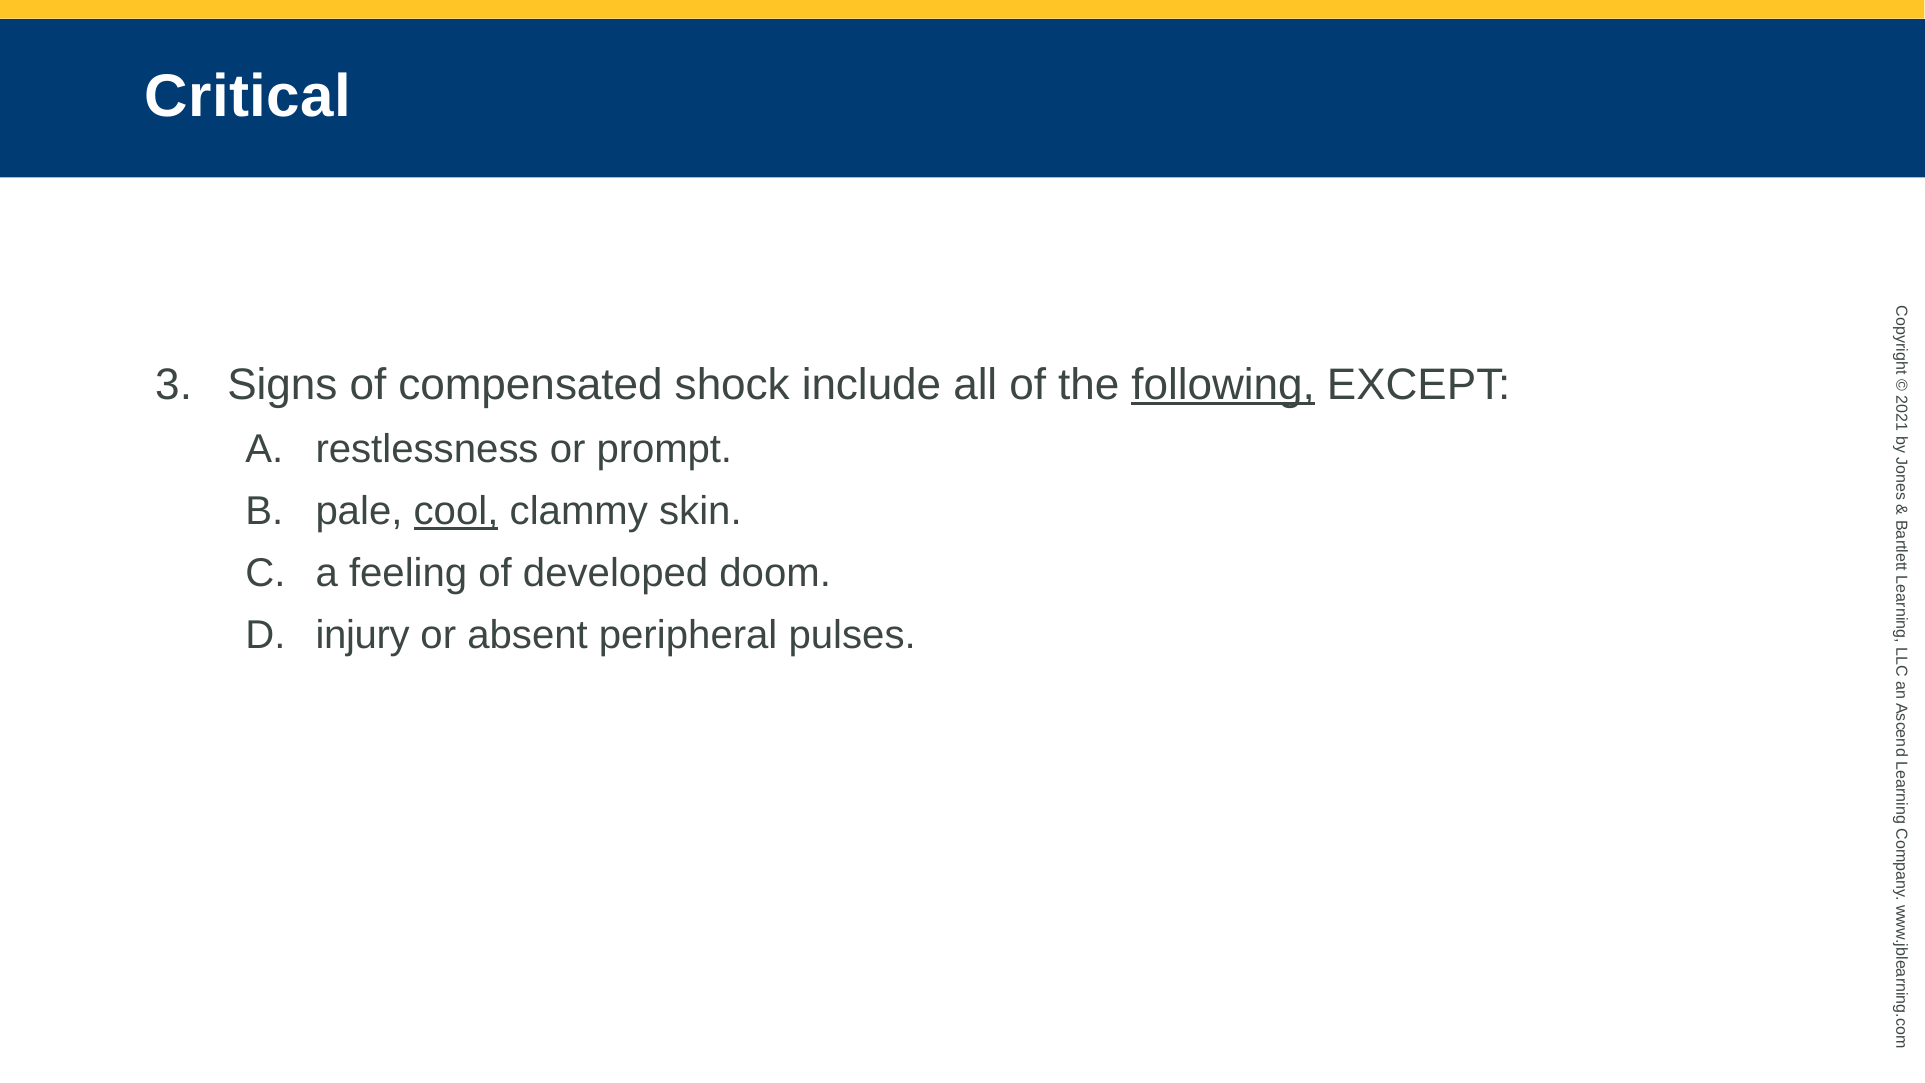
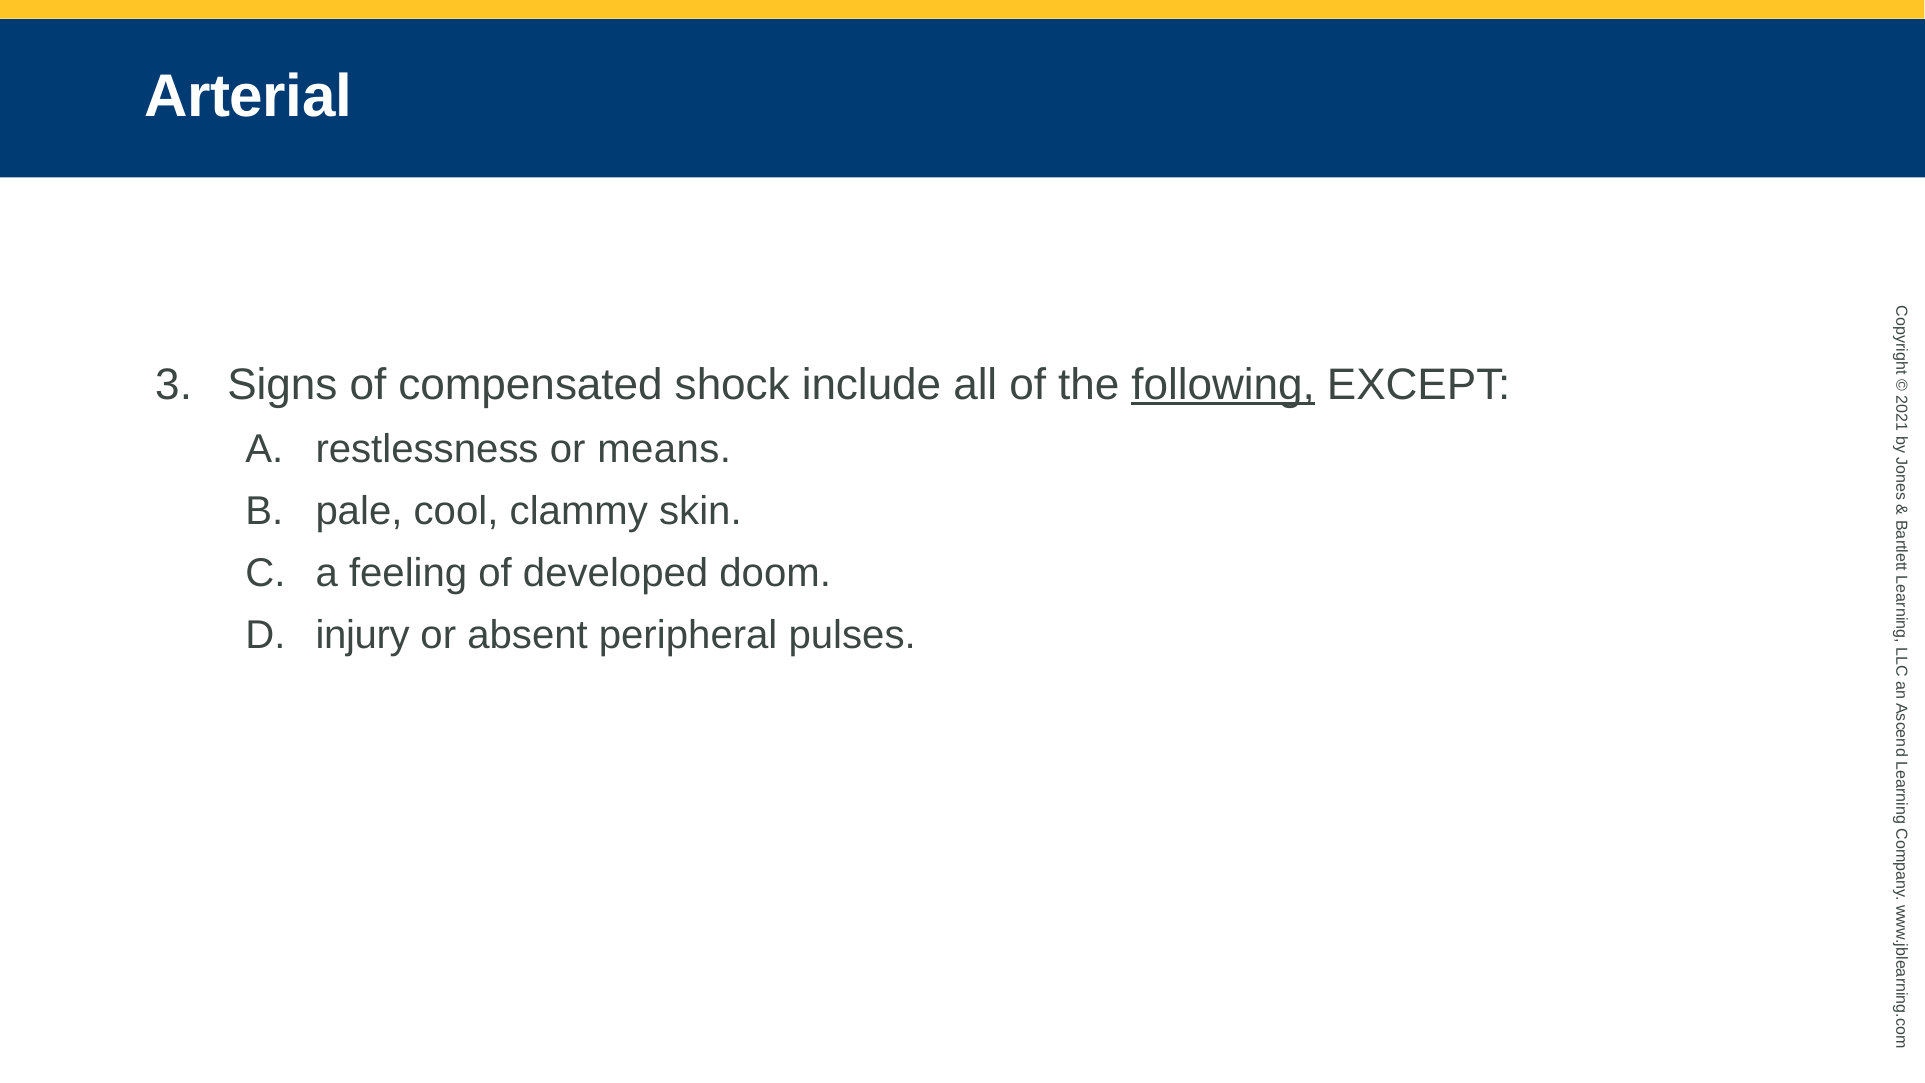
Critical: Critical -> Arterial (248, 97)
prompt: prompt -> means (664, 449)
cool underline: present -> none (456, 511)
